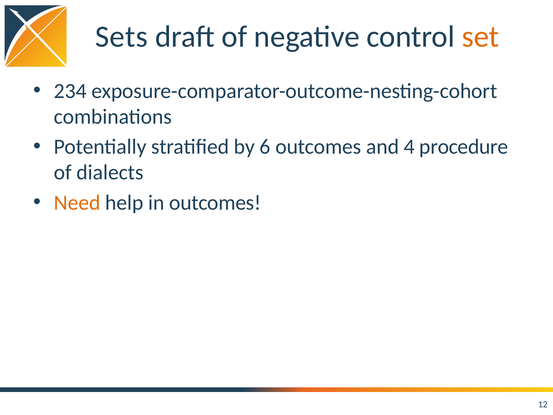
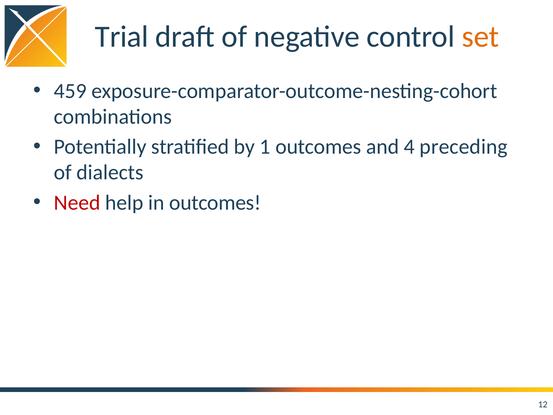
Sets: Sets -> Trial (122, 37)
234: 234 -> 459 (70, 91)
6: 6 -> 1 (265, 147)
procedure: procedure -> preceding (464, 147)
Need colour: orange -> red (77, 203)
